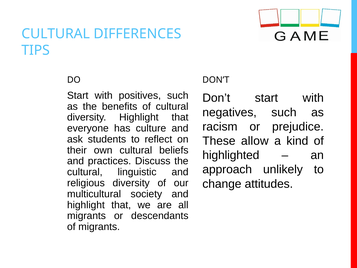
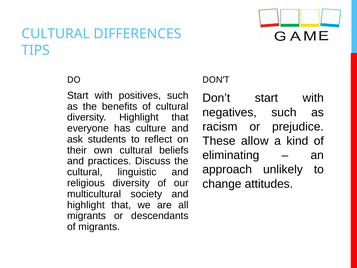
highlighted: highlighted -> eliminating (231, 155)
